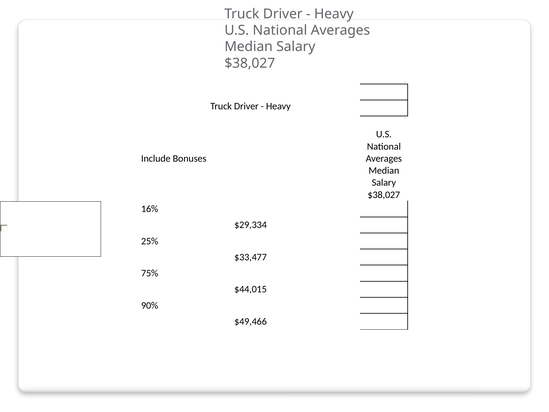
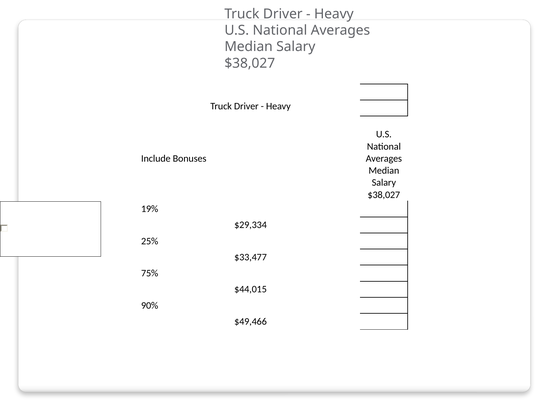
16%: 16% -> 19% (150, 209)
